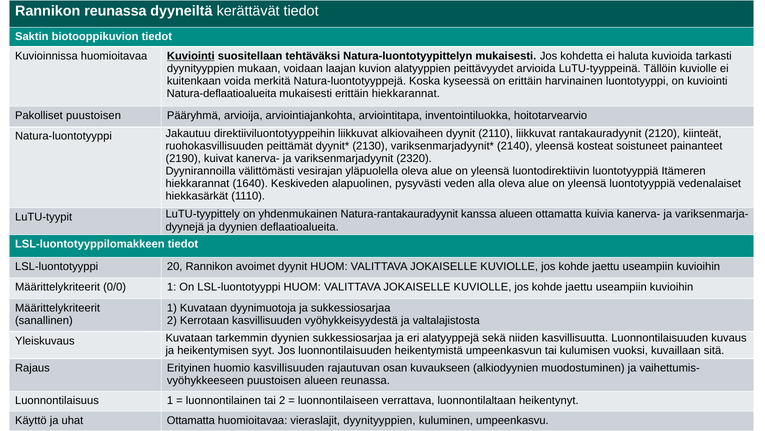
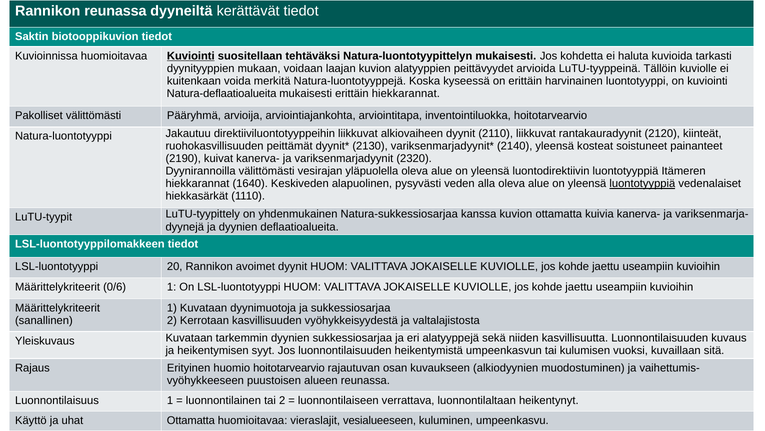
Pakolliset puustoisen: puustoisen -> välittömästi (94, 115)
luontotyyppiä underline: none -> present (642, 183)
Natura-rantakauradyynit: Natura-rantakauradyynit -> Natura-sukkessiosarjaa (399, 214)
kanssa alueen: alueen -> kuvion (516, 214)
0/0: 0/0 -> 0/6 (115, 287)
huomio kasvillisuuden: kasvillisuuden -> hoitotarvearvio (289, 367)
vieraslajit dyynityyppien: dyynityyppien -> vesialueeseen (380, 420)
